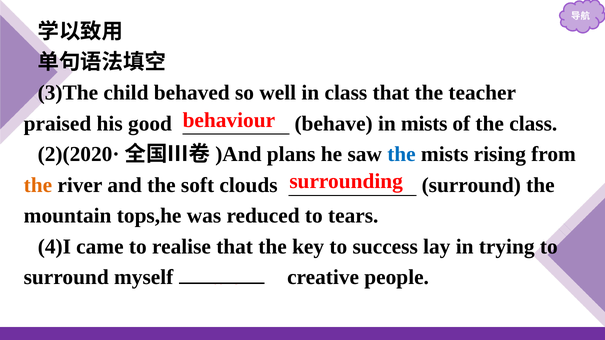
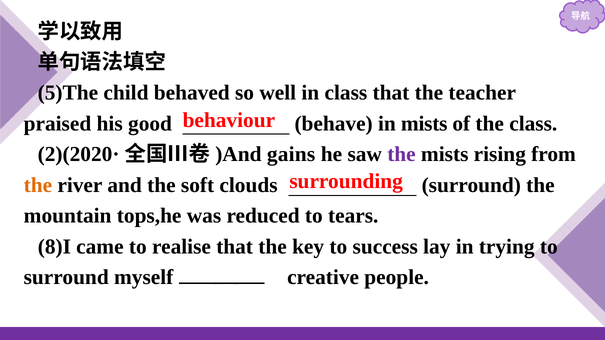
3)The: 3)The -> 5)The (68, 93)
plans: plans -> gains (291, 154)
the colour: blue -> purple (401, 154)
4)I: 4)I -> 8)I (54, 247)
